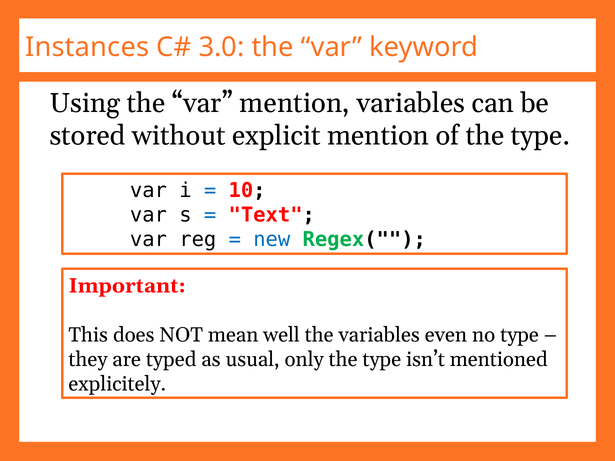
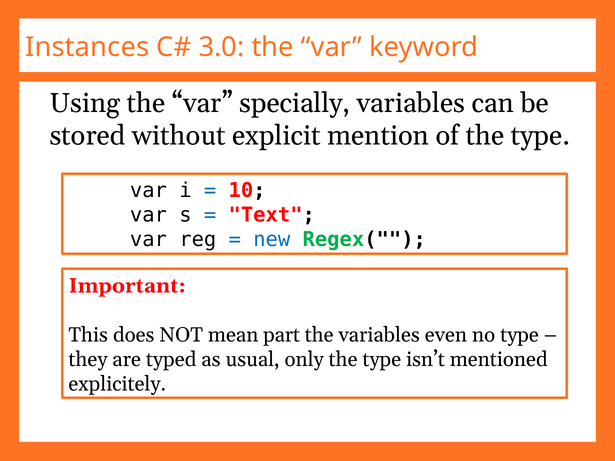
var mention: mention -> specially (295, 103)
well: well -> part (282, 335)
